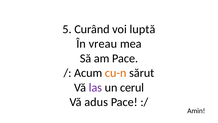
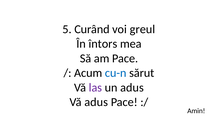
luptă: luptă -> greul (142, 29)
vreau: vreau -> întors (103, 44)
cu-n colour: orange -> blue (116, 73)
un cerul: cerul -> adus (132, 87)
